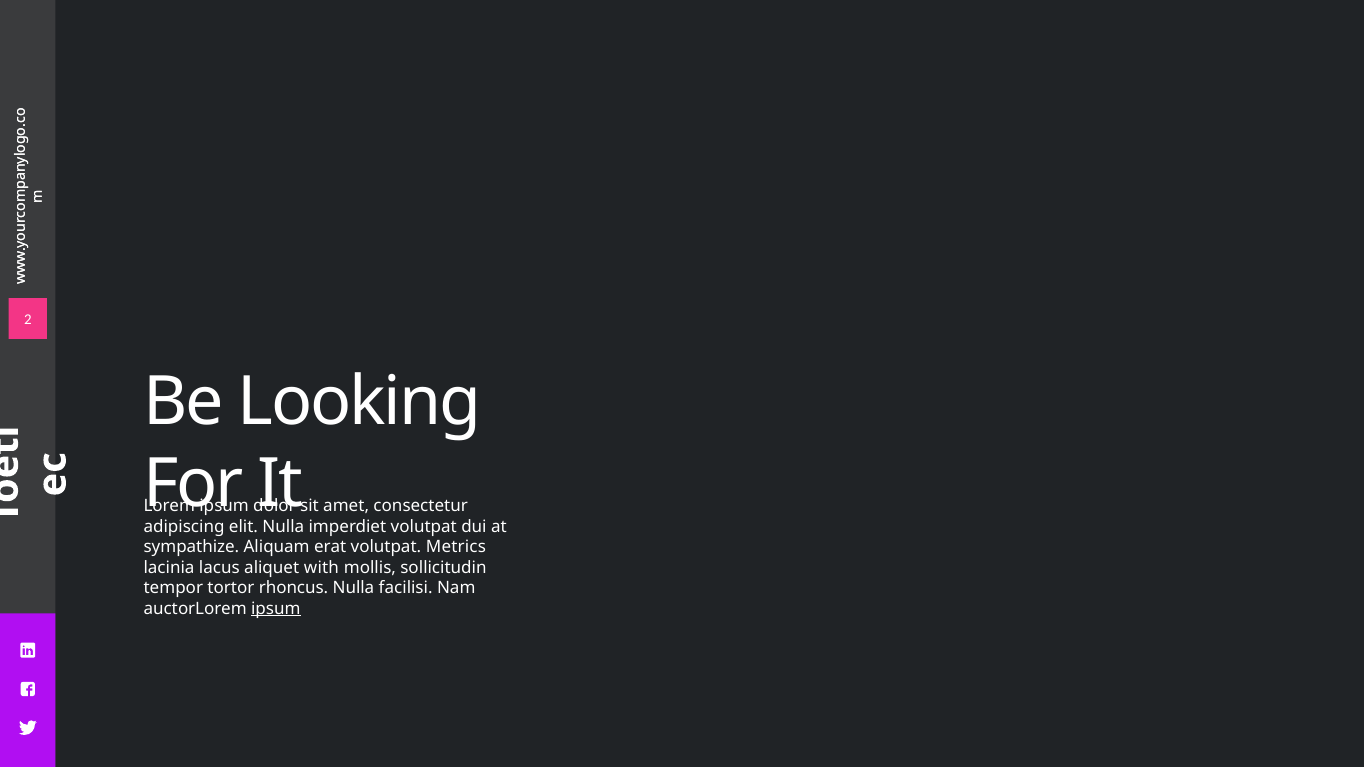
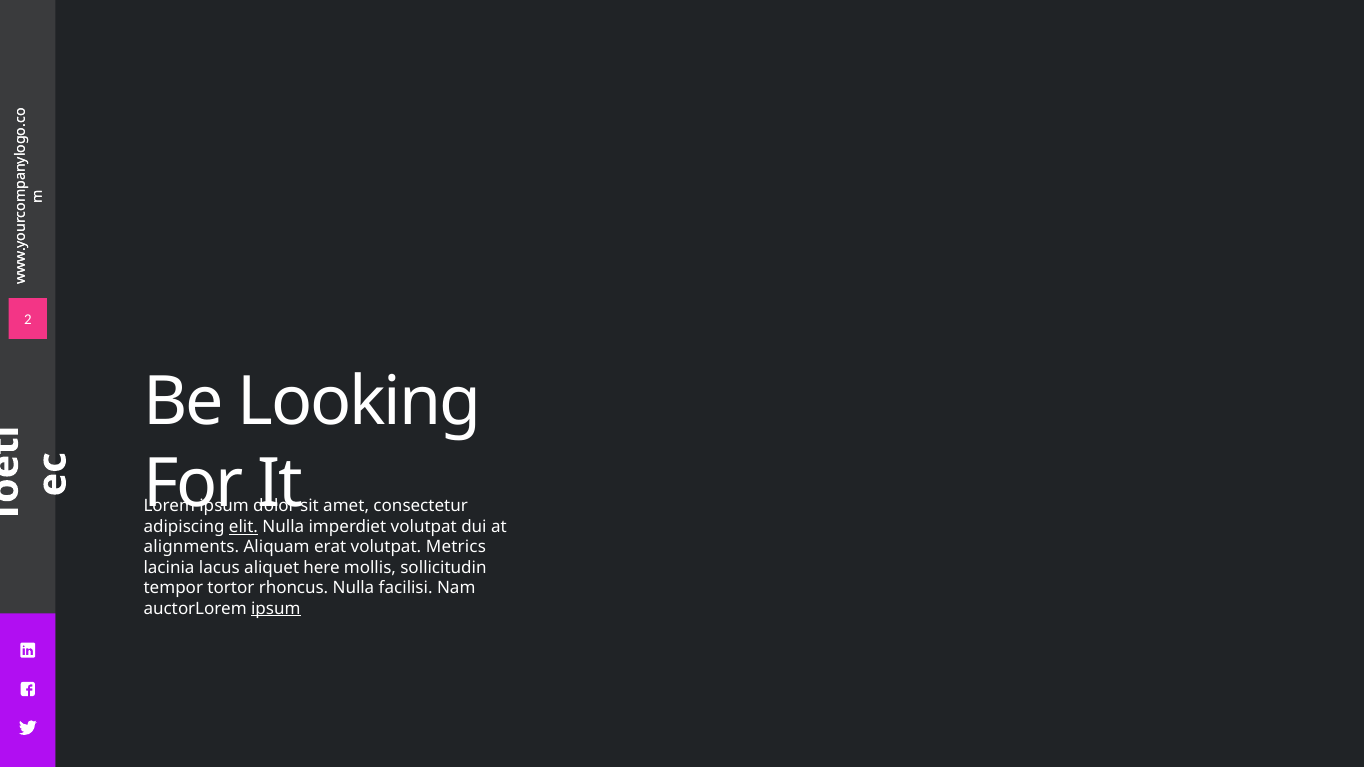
elit underline: none -> present (243, 527)
sympathize: sympathize -> alignments (191, 547)
with: with -> here (322, 568)
